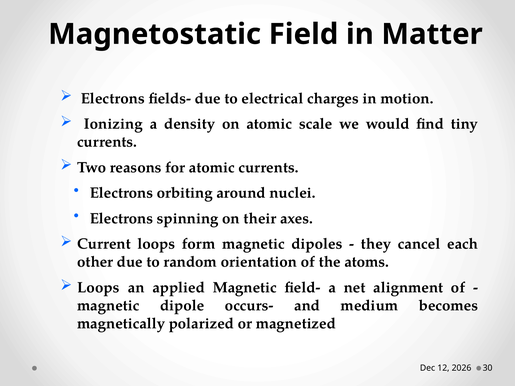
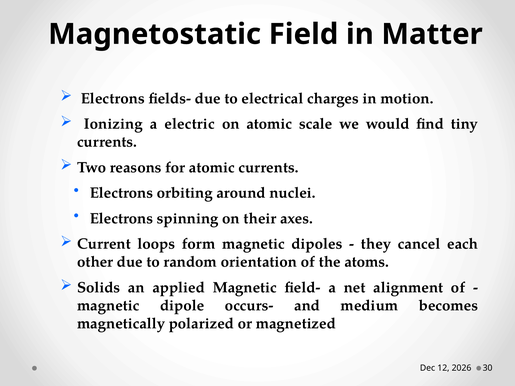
density: density -> electric (190, 124)
Loops: Loops -> Solids (99, 288)
